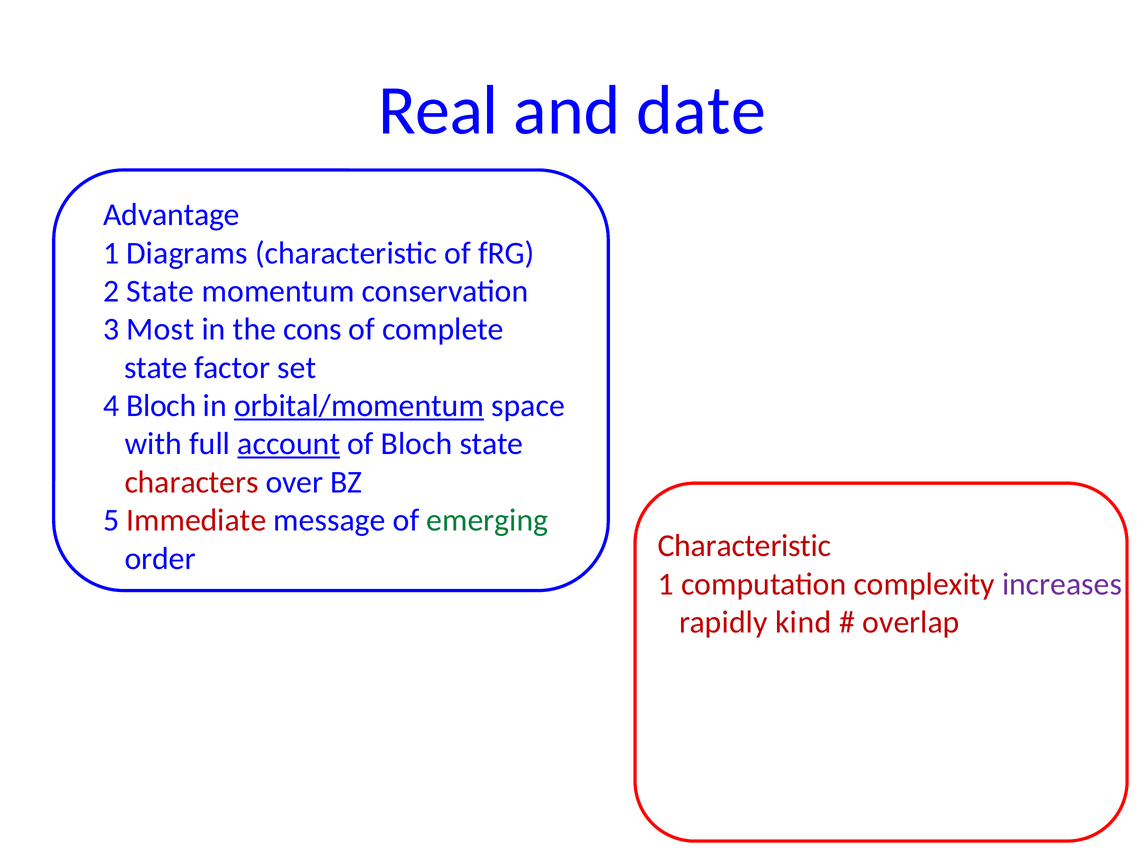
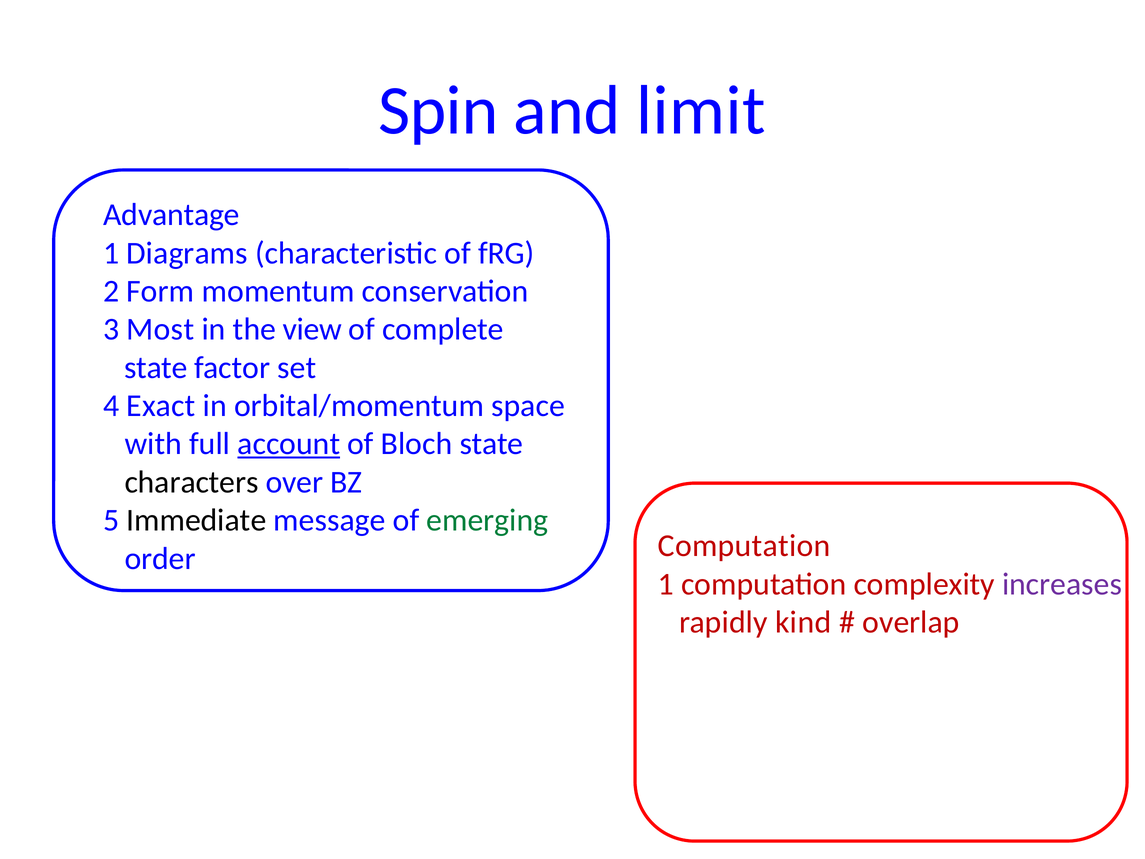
Real: Real -> Spin (438, 111)
date: date -> limit (701, 111)
2 State: State -> Form (160, 291)
cons: cons -> view (313, 329)
4 Bloch: Bloch -> Exact (161, 406)
orbital/momentum underline: present -> none (359, 406)
characters colour: red -> black (192, 482)
Immediate colour: red -> black (196, 520)
order Characteristic: Characteristic -> Computation (744, 546)
